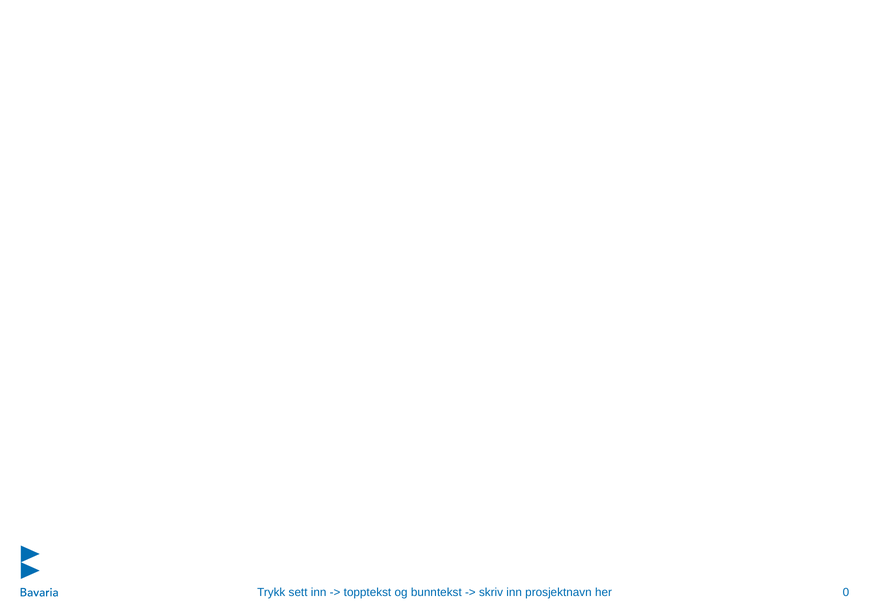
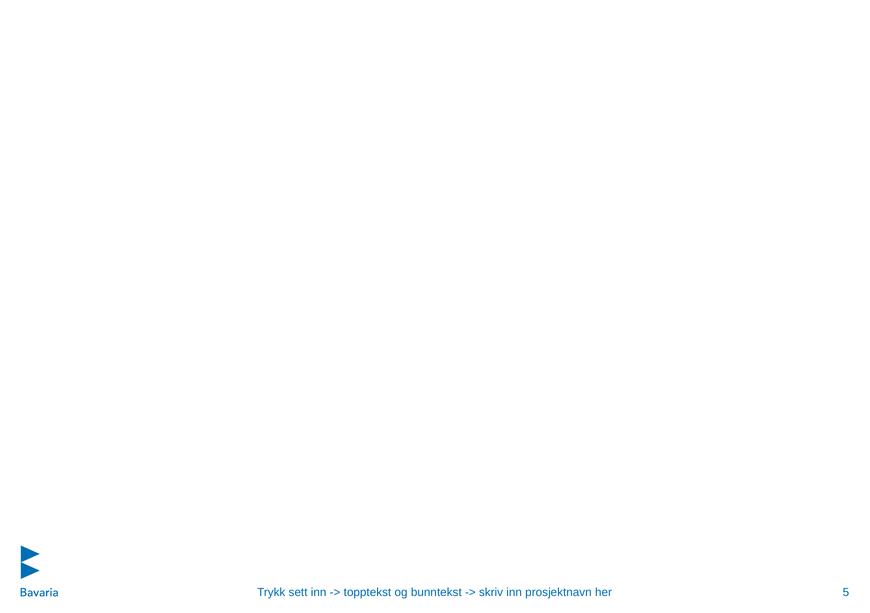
0: 0 -> 5 (846, 593)
